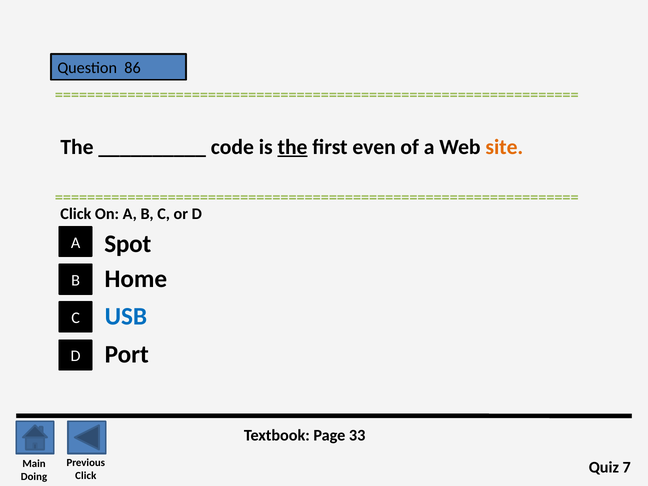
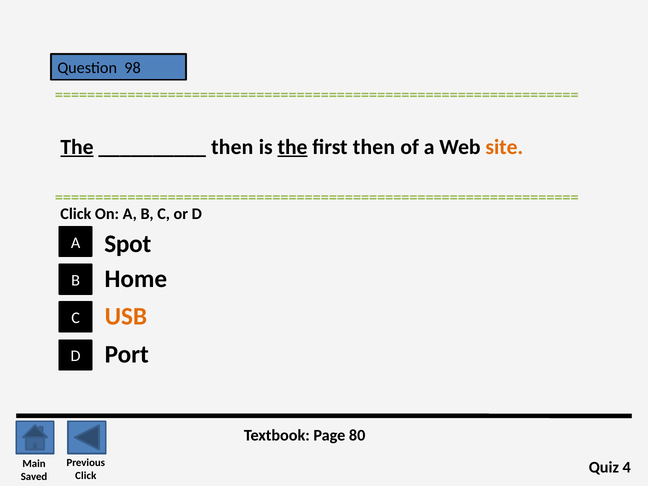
86: 86 -> 98 (133, 68)
The underline: none -> present (77, 147)
code: code -> then (232, 147)
first even: even -> then (374, 147)
USB colour: blue -> orange (126, 317)
33: 33 -> 80 (357, 435)
7: 7 -> 4 (627, 468)
Doing: Doing -> Saved (34, 477)
